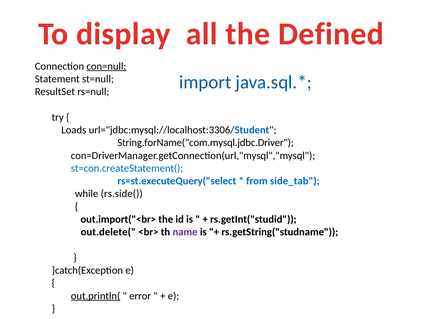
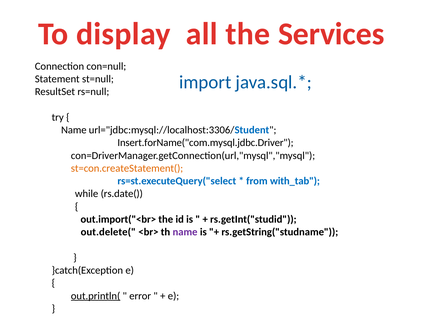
Defined: Defined -> Services (331, 34)
con=null underline: present -> none (106, 66)
Loads: Loads -> Name (74, 130)
String.forName("com.mysql.jdbc.Driver: String.forName("com.mysql.jdbc.Driver -> Insert.forName("com.mysql.jdbc.Driver (206, 143)
st=con.createStatement( colour: blue -> orange (127, 168)
side_tab: side_tab -> with_tab (295, 181)
rs.side(: rs.side( -> rs.date( (122, 194)
